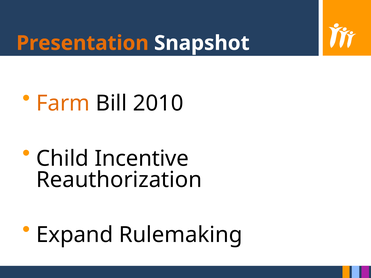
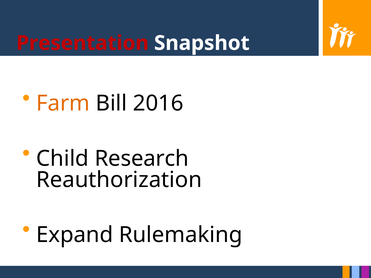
Presentation colour: orange -> red (83, 43)
2010: 2010 -> 2016 (158, 104)
Incentive: Incentive -> Research (142, 159)
